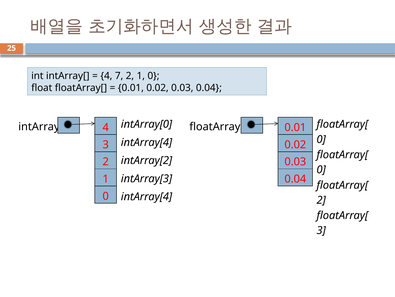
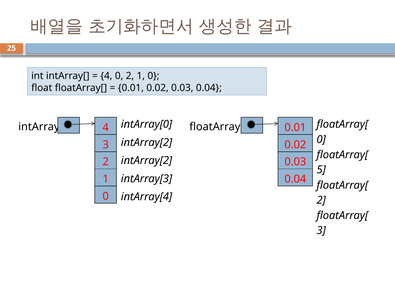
4 7: 7 -> 0 (119, 76)
intArray[4: intArray[4 -> intArray[2 (147, 142)
0: 0 -> 5 (321, 169)
